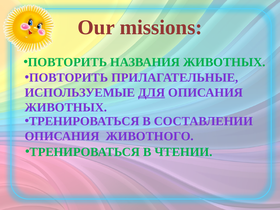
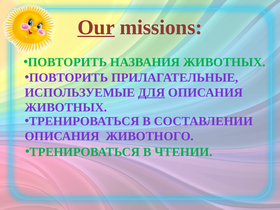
Our underline: none -> present (96, 27)
